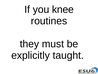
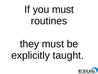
you knee: knee -> must (63, 9)
